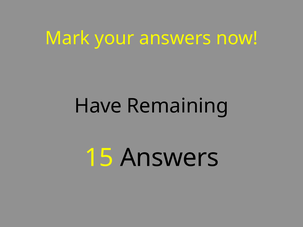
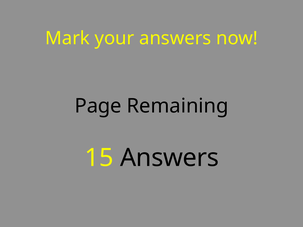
Have: Have -> Page (98, 106)
